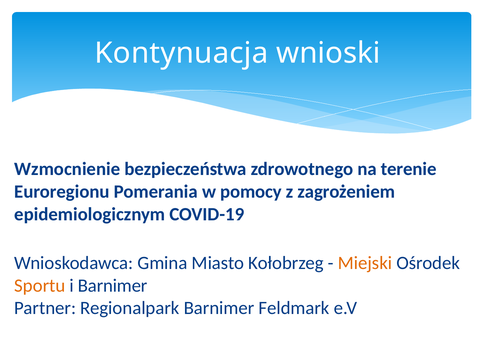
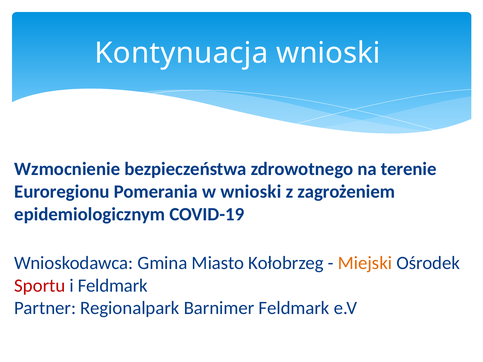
w pomocy: pomocy -> wnioski (251, 192)
Sportu colour: orange -> red (40, 286)
i Barnimer: Barnimer -> Feldmark (113, 286)
